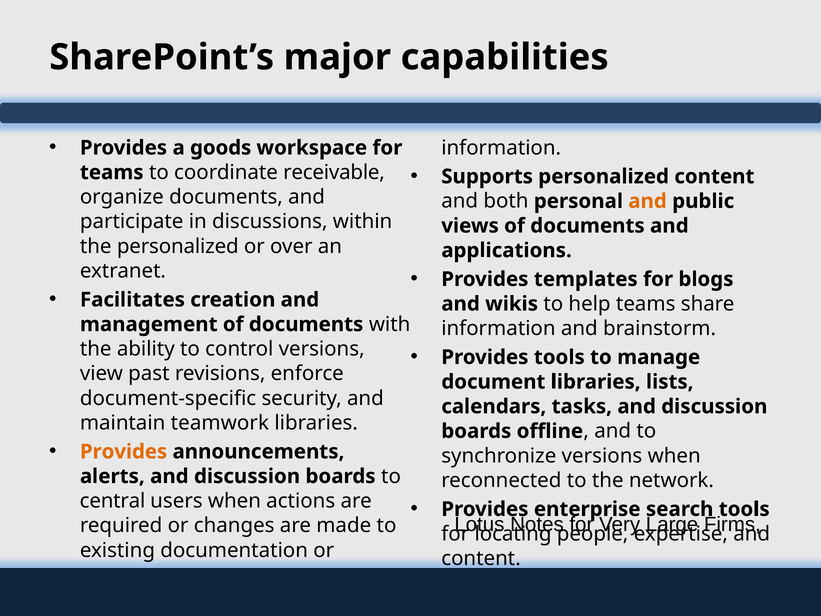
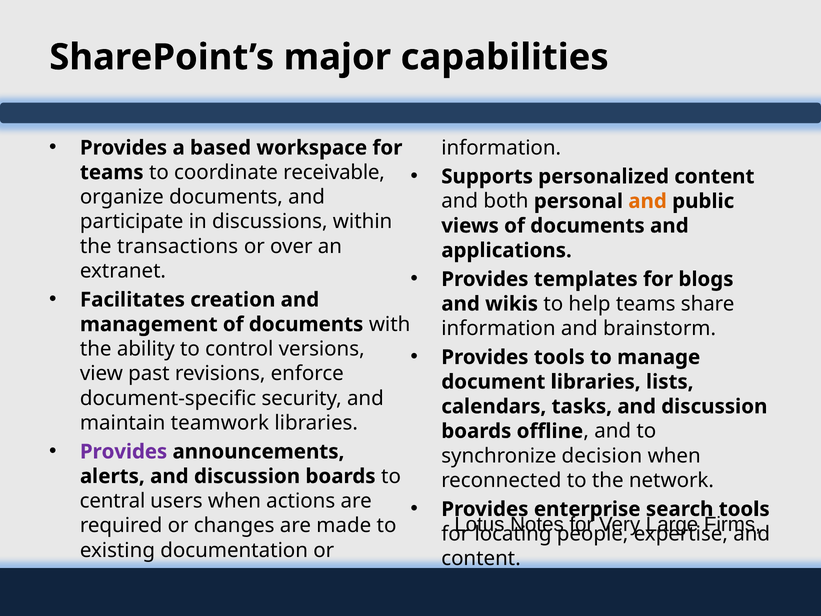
goods: goods -> based (221, 148)
the personalized: personalized -> transactions (178, 246)
Provides colour: orange -> purple (124, 451)
synchronize versions: versions -> decision (602, 456)
